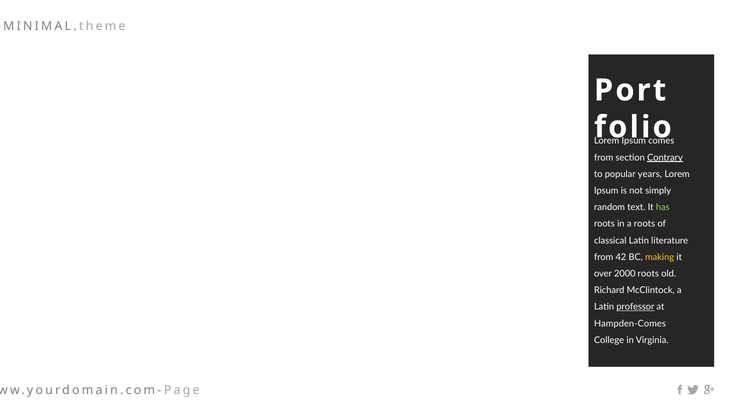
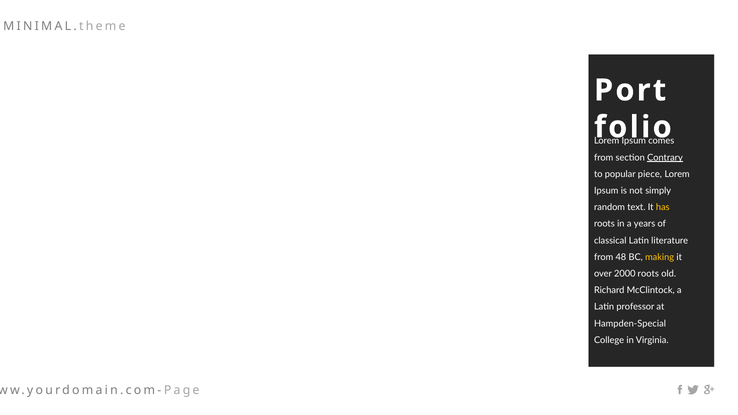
years: years -> piece (650, 174)
has colour: light green -> yellow (663, 207)
a roots: roots -> years (645, 224)
42: 42 -> 48 (621, 257)
professor underline: present -> none (635, 307)
Hampden-Comes: Hampden-Comes -> Hampden-Special (630, 324)
